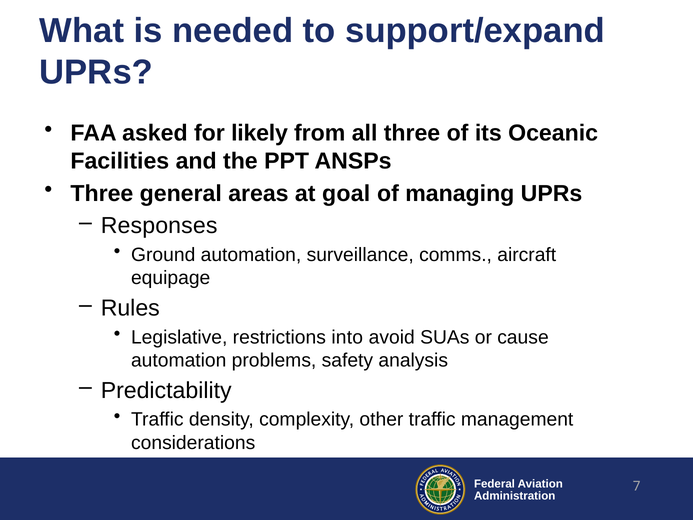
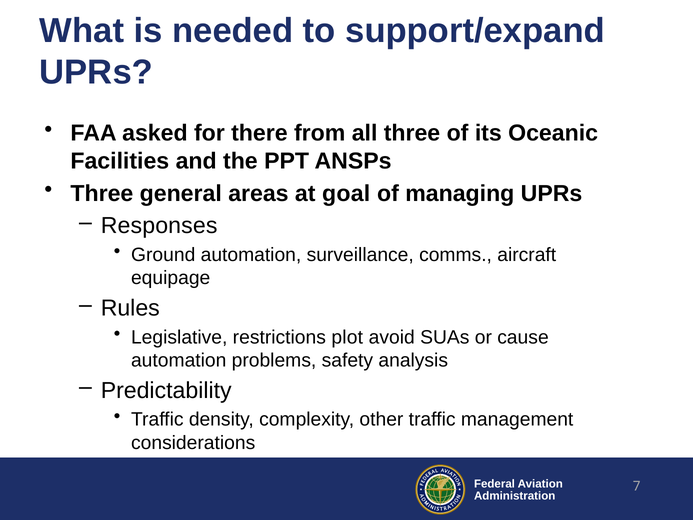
likely: likely -> there (259, 133)
into: into -> plot (347, 337)
